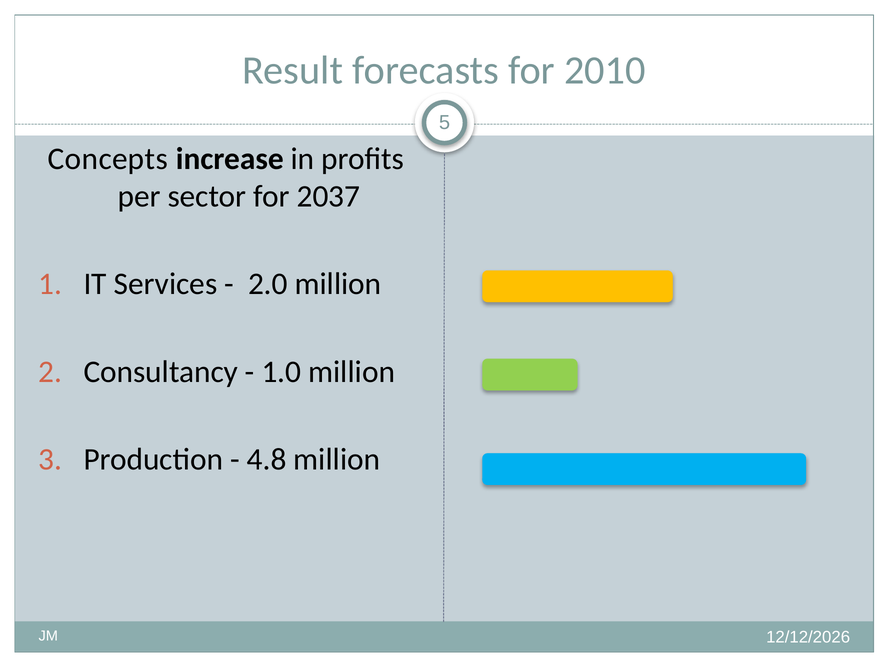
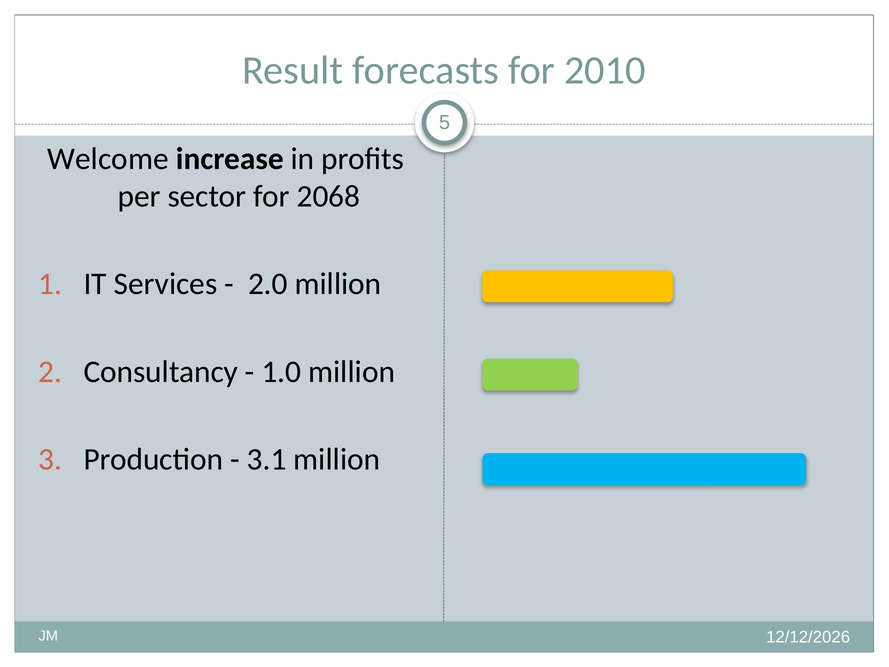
Concepts: Concepts -> Welcome (108, 159)
2037: 2037 -> 2068 (328, 196)
4.8: 4.8 -> 3.1 (267, 459)
